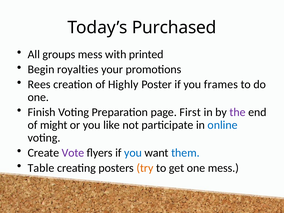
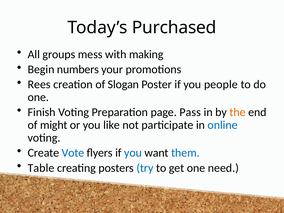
printed: printed -> making (146, 54)
royalties: royalties -> numbers (78, 69)
Highly: Highly -> Slogan (123, 84)
frames: frames -> people (221, 84)
First: First -> Pass (190, 112)
the colour: purple -> orange (238, 112)
Vote colour: purple -> blue (73, 153)
try colour: orange -> blue (145, 168)
one mess: mess -> need (223, 168)
